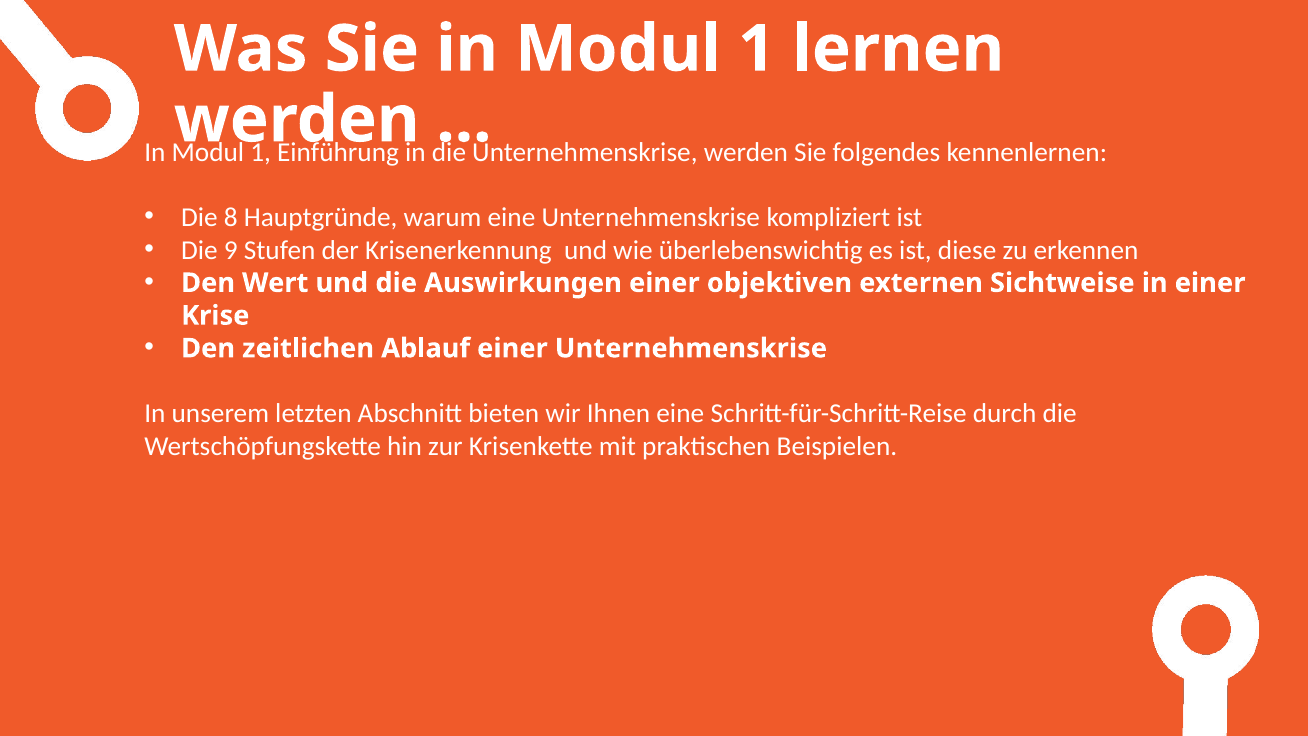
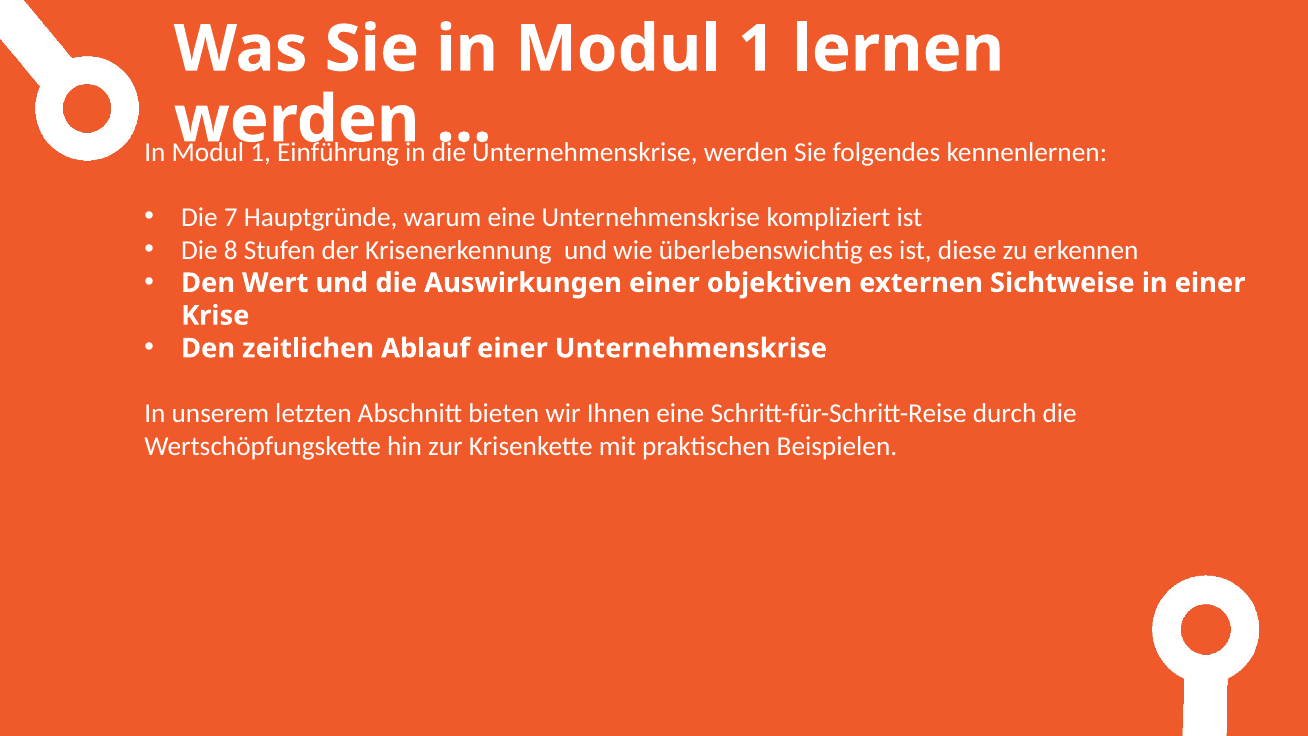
8: 8 -> 7 (231, 217)
9: 9 -> 8 (231, 250)
